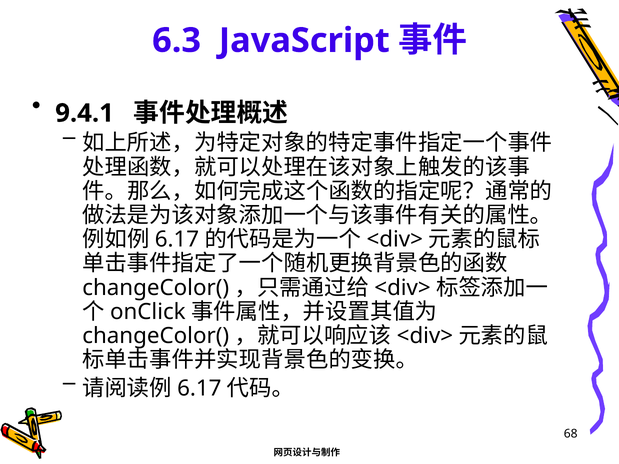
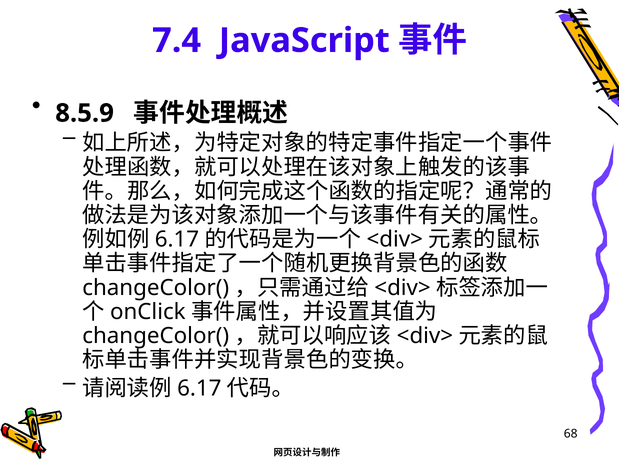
6.3: 6.3 -> 7.4 (177, 41)
9.4.1: 9.4.1 -> 8.5.9 (85, 113)
